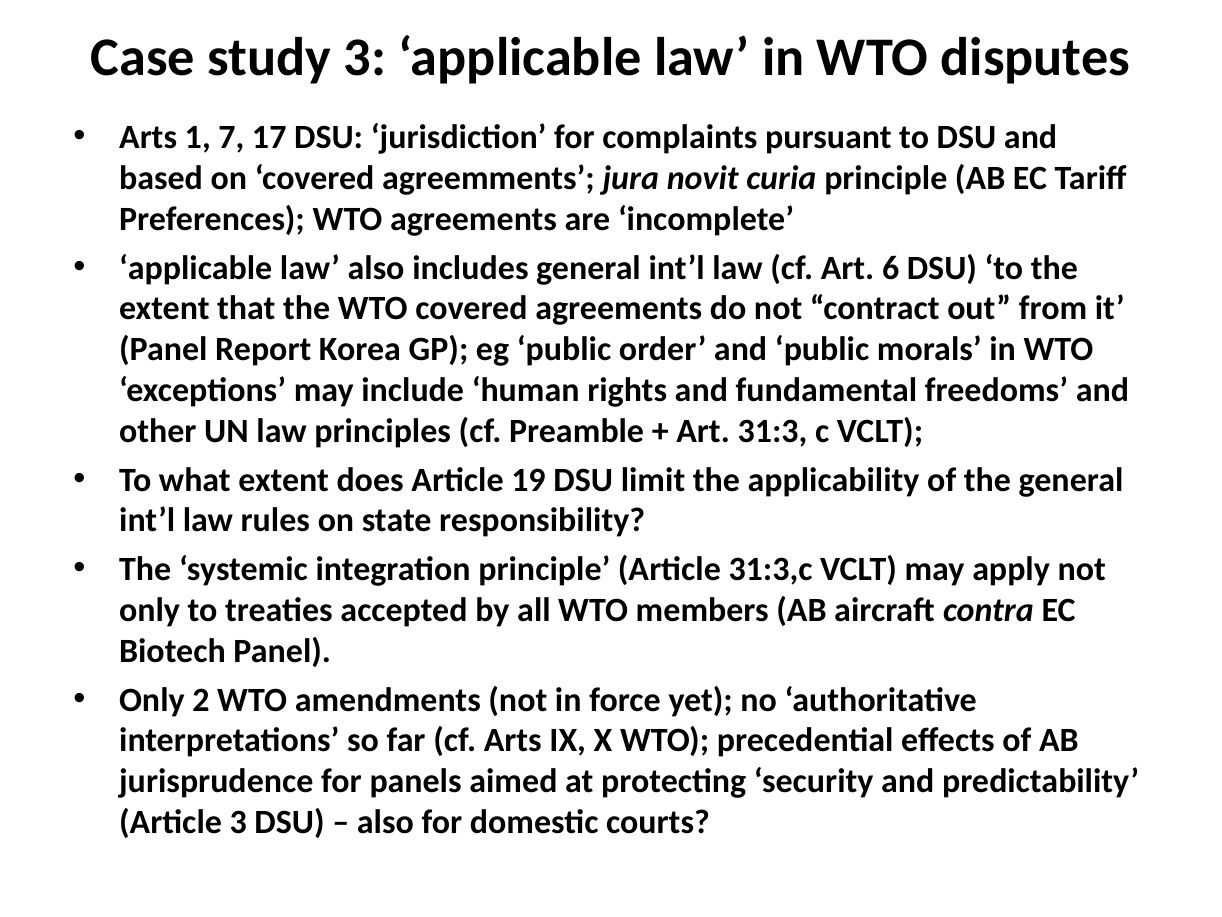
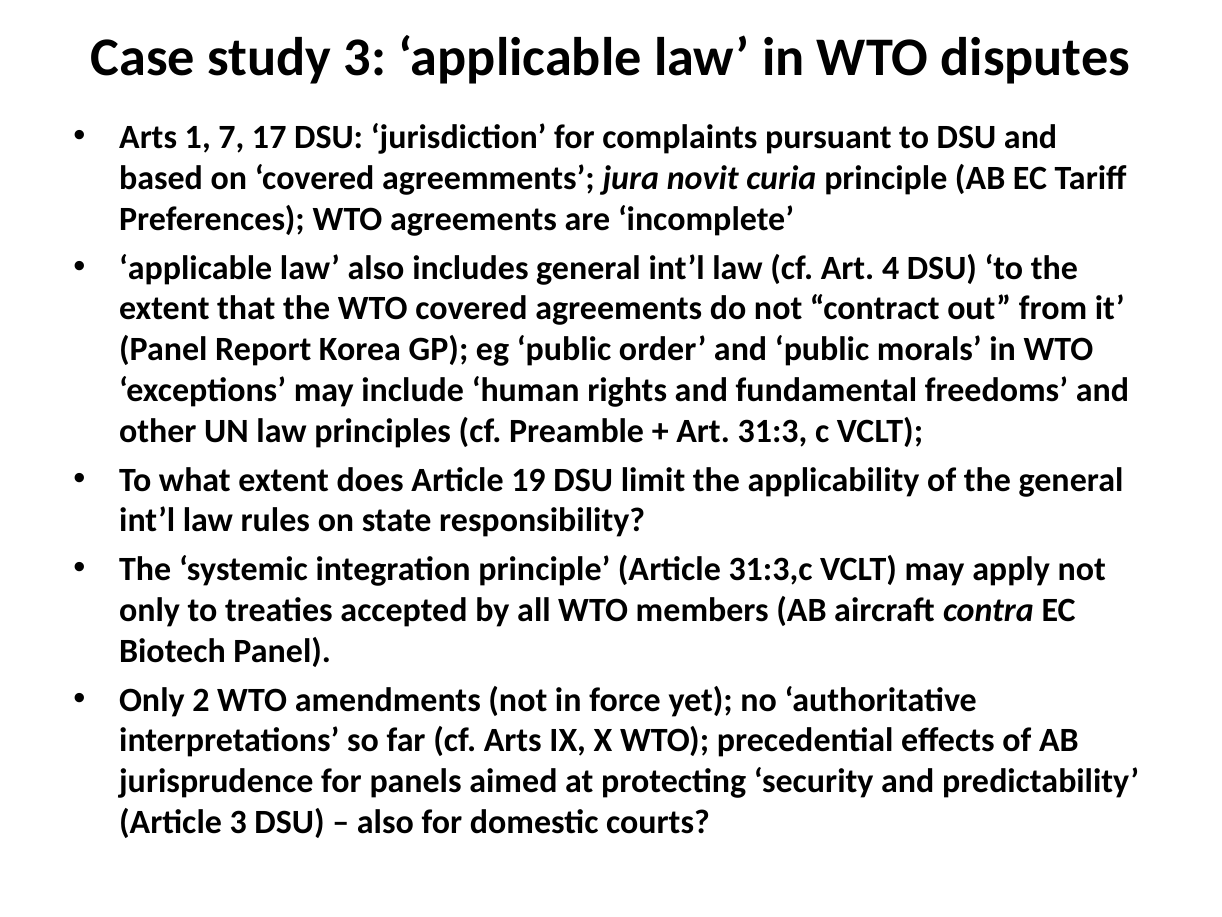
6: 6 -> 4 (891, 268)
